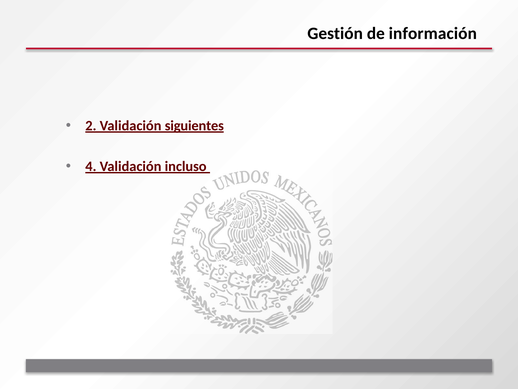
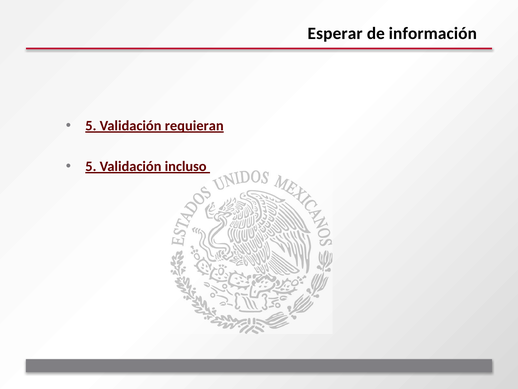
Gestión: Gestión -> Esperar (335, 34)
2: 2 -> 5 (91, 126)
siguientes: siguientes -> requieran (194, 126)
4: 4 -> 5 (91, 166)
